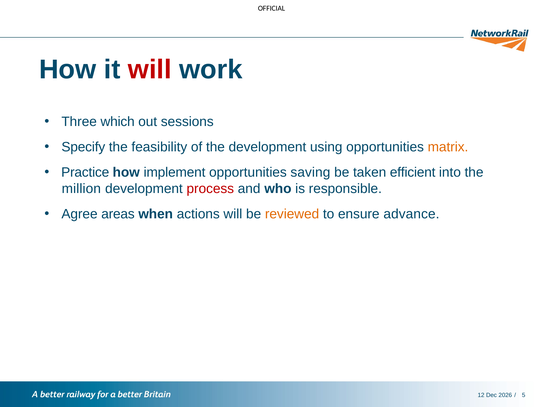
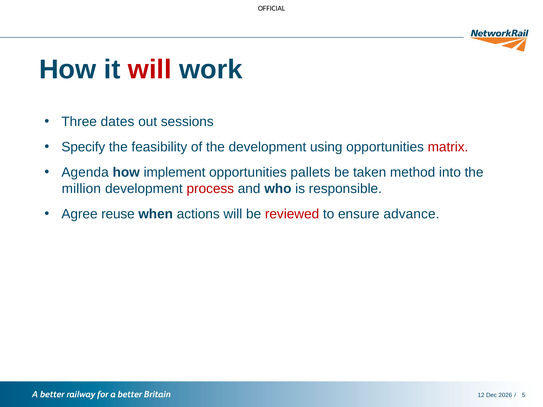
which: which -> dates (117, 122)
matrix colour: orange -> red (448, 147)
Practice: Practice -> Agenda (85, 172)
saving: saving -> pallets (310, 172)
efficient: efficient -> method (413, 172)
areas: areas -> reuse (118, 214)
reviewed colour: orange -> red (292, 214)
